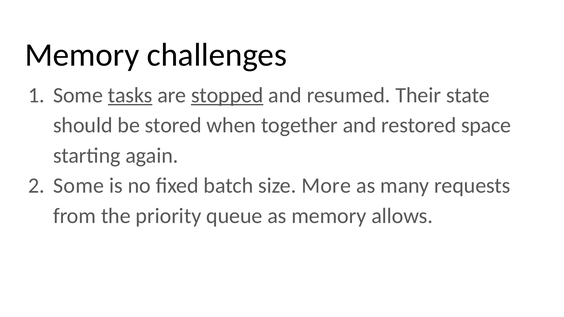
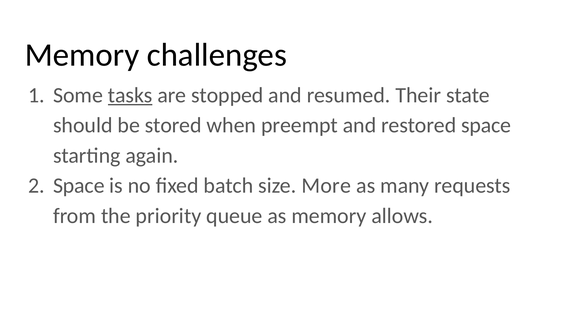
stopped underline: present -> none (227, 95)
together: together -> preempt (300, 126)
Some: Some -> Space (79, 186)
